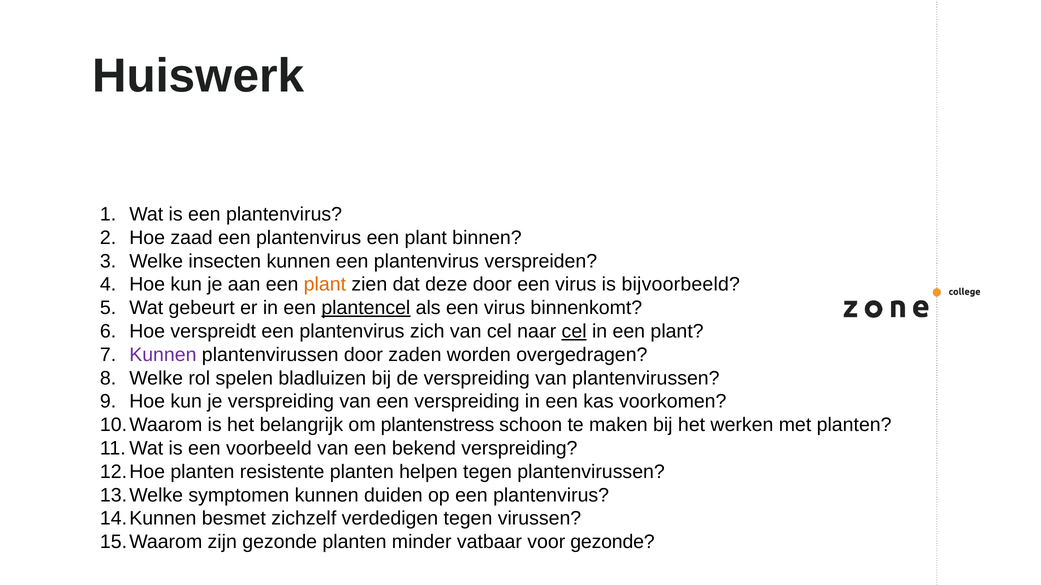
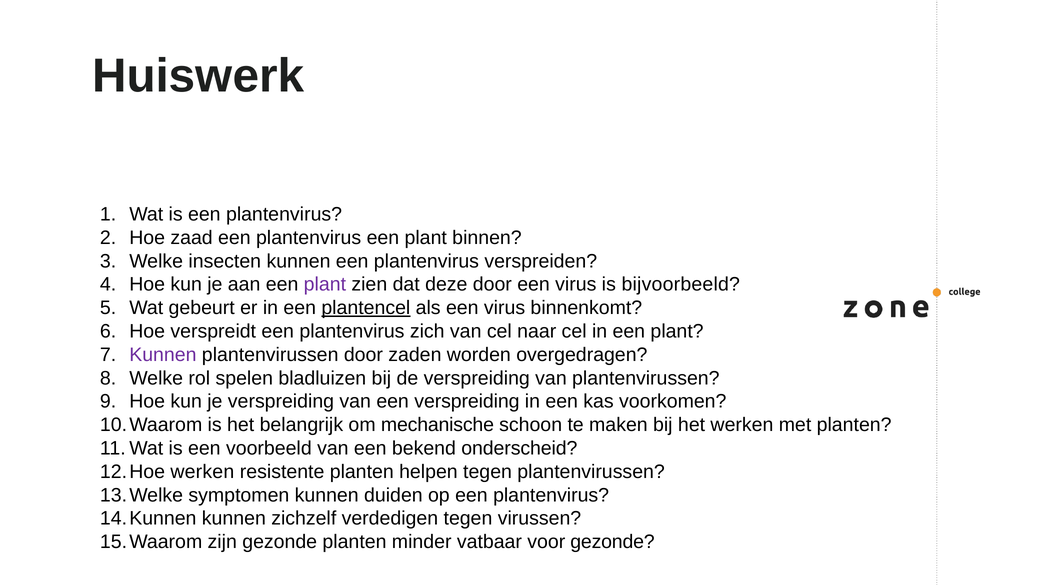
plant colour: orange -> purple (325, 285)
cel underline: present -> none (574, 332)
plantenstress: plantenstress -> mechanische (437, 425)
bekend verspreiding: verspreiding -> onderscheid (519, 449)
planten: planten -> werken (202, 472)
besmet: besmet -> kunnen (234, 519)
